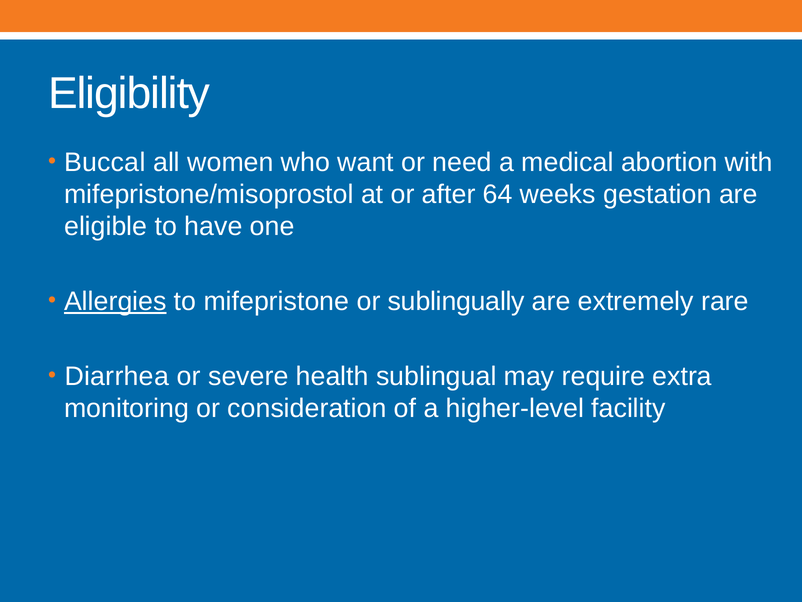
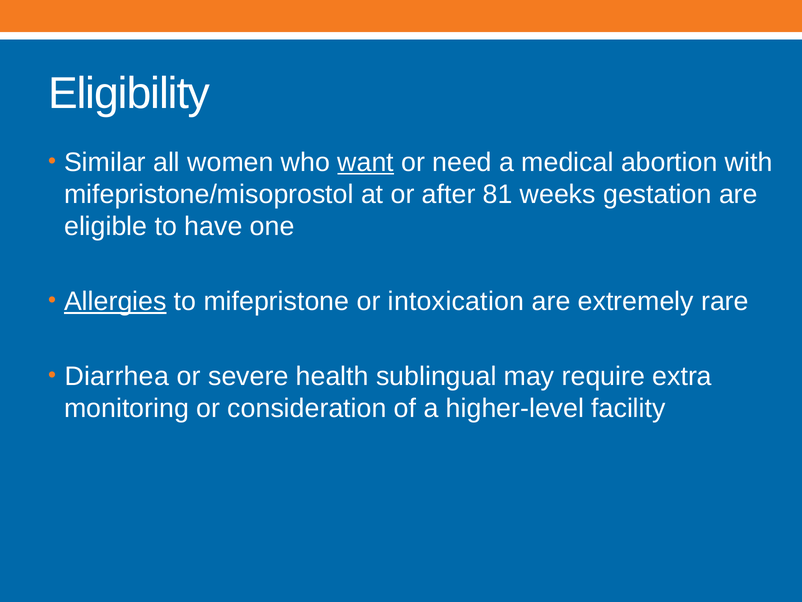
Buccal: Buccal -> Similar (105, 162)
want underline: none -> present (366, 162)
64: 64 -> 81 (498, 194)
sublingually: sublingually -> intoxication (456, 301)
